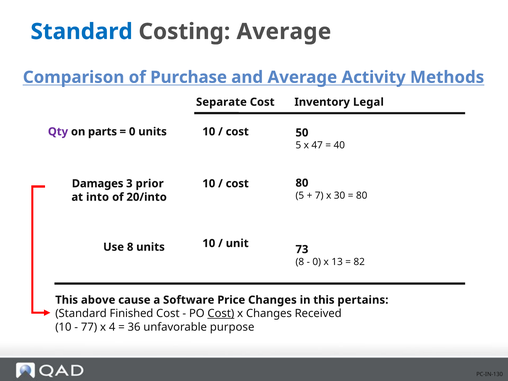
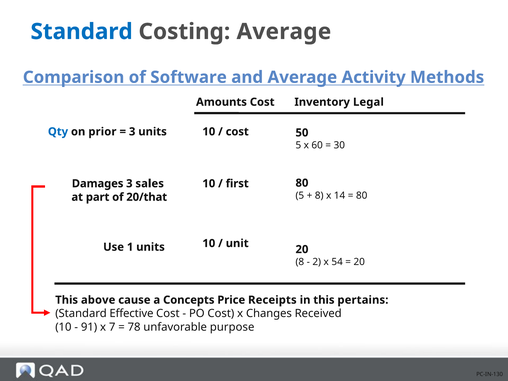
Purchase: Purchase -> Software (189, 77)
Separate: Separate -> Amounts (221, 102)
Qty colour: purple -> blue (58, 132)
parts: parts -> prior (102, 132)
0: 0 -> 3 (132, 132)
47: 47 -> 60 (317, 145)
40: 40 -> 30 (339, 145)
prior: prior -> sales (150, 184)
cost: cost -> first (237, 184)
7: 7 -> 8 (319, 196)
30: 30 -> 14 (340, 196)
into: into -> part (98, 197)
20/into: 20/into -> 20/that (147, 197)
Use 8: 8 -> 1 (130, 247)
units 73: 73 -> 20 (302, 249)
0: 0 -> 2 (317, 262)
13: 13 -> 54 (337, 262)
82: 82 -> 20 (359, 262)
Software: Software -> Concepts (189, 300)
Price Changes: Changes -> Receipts (272, 300)
Finished: Finished -> Effective (131, 313)
Cost underline: present -> none (221, 313)
77: 77 -> 91 (89, 327)
4: 4 -> 7 (112, 327)
36: 36 -> 78 (134, 327)
